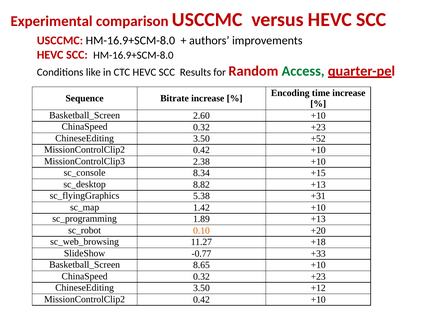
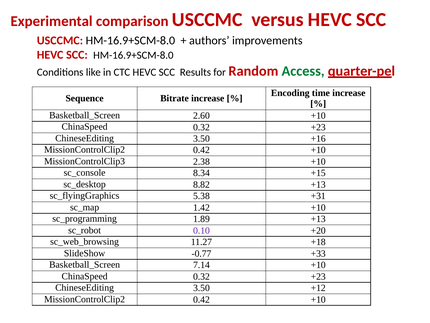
+52: +52 -> +16 (318, 138)
0.10 colour: orange -> purple (201, 230)
8.65: 8.65 -> 7.14 (201, 265)
